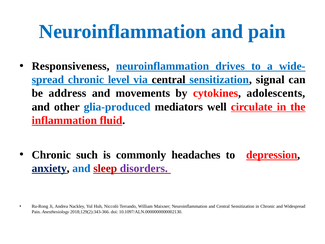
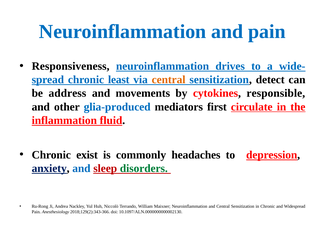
level: level -> least (119, 80)
central colour: black -> orange (169, 80)
signal: signal -> detect (270, 80)
adolescents: adolescents -> responsible (276, 93)
well: well -> first (217, 107)
such: such -> exist (87, 155)
disorders colour: purple -> green (144, 168)
